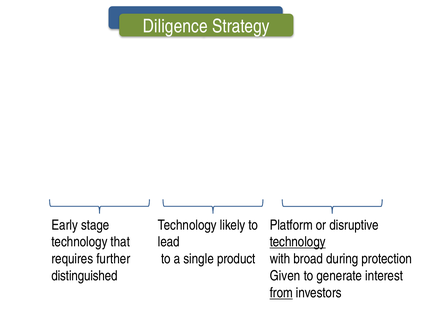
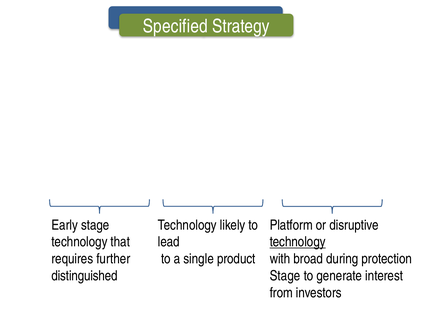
Diligence: Diligence -> Specified (175, 26)
Given: Given -> Stage (285, 276)
from underline: present -> none (281, 293)
